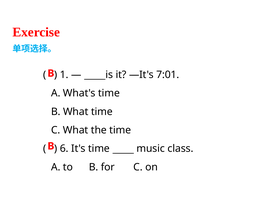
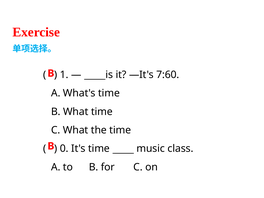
7:01: 7:01 -> 7:60 (168, 75)
6: 6 -> 0 (64, 149)
